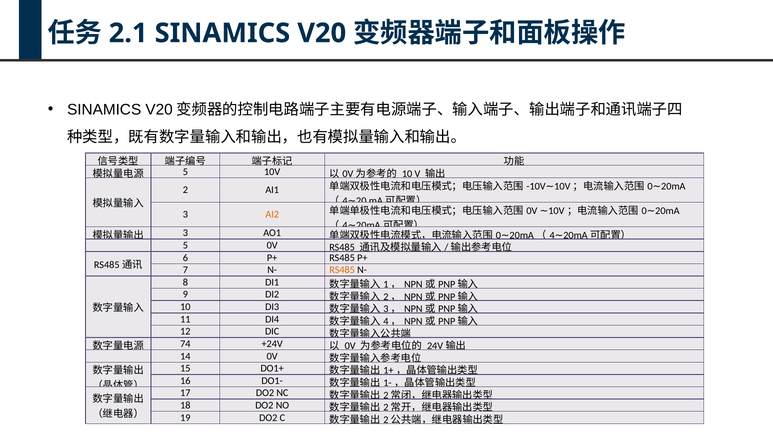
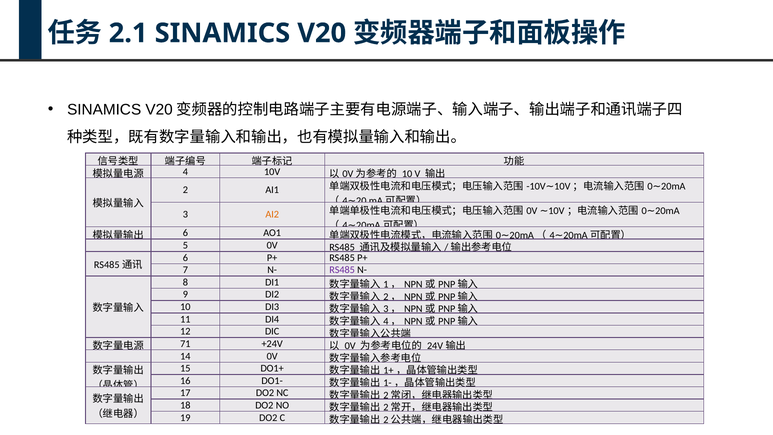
5: 5 -> 4 (185, 172)
3: 3 -> 6 (185, 233)
RS485 colour: orange -> purple (342, 270)
74: 74 -> 71 (185, 344)
